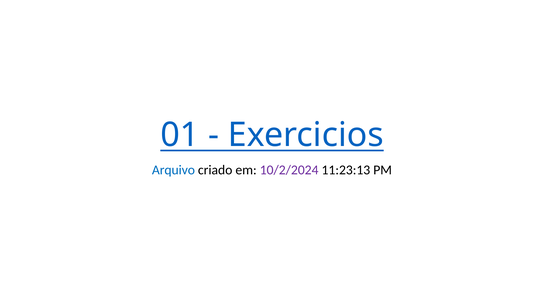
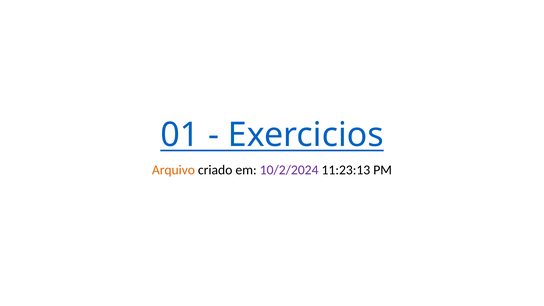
Arquivo colour: blue -> orange (173, 170)
